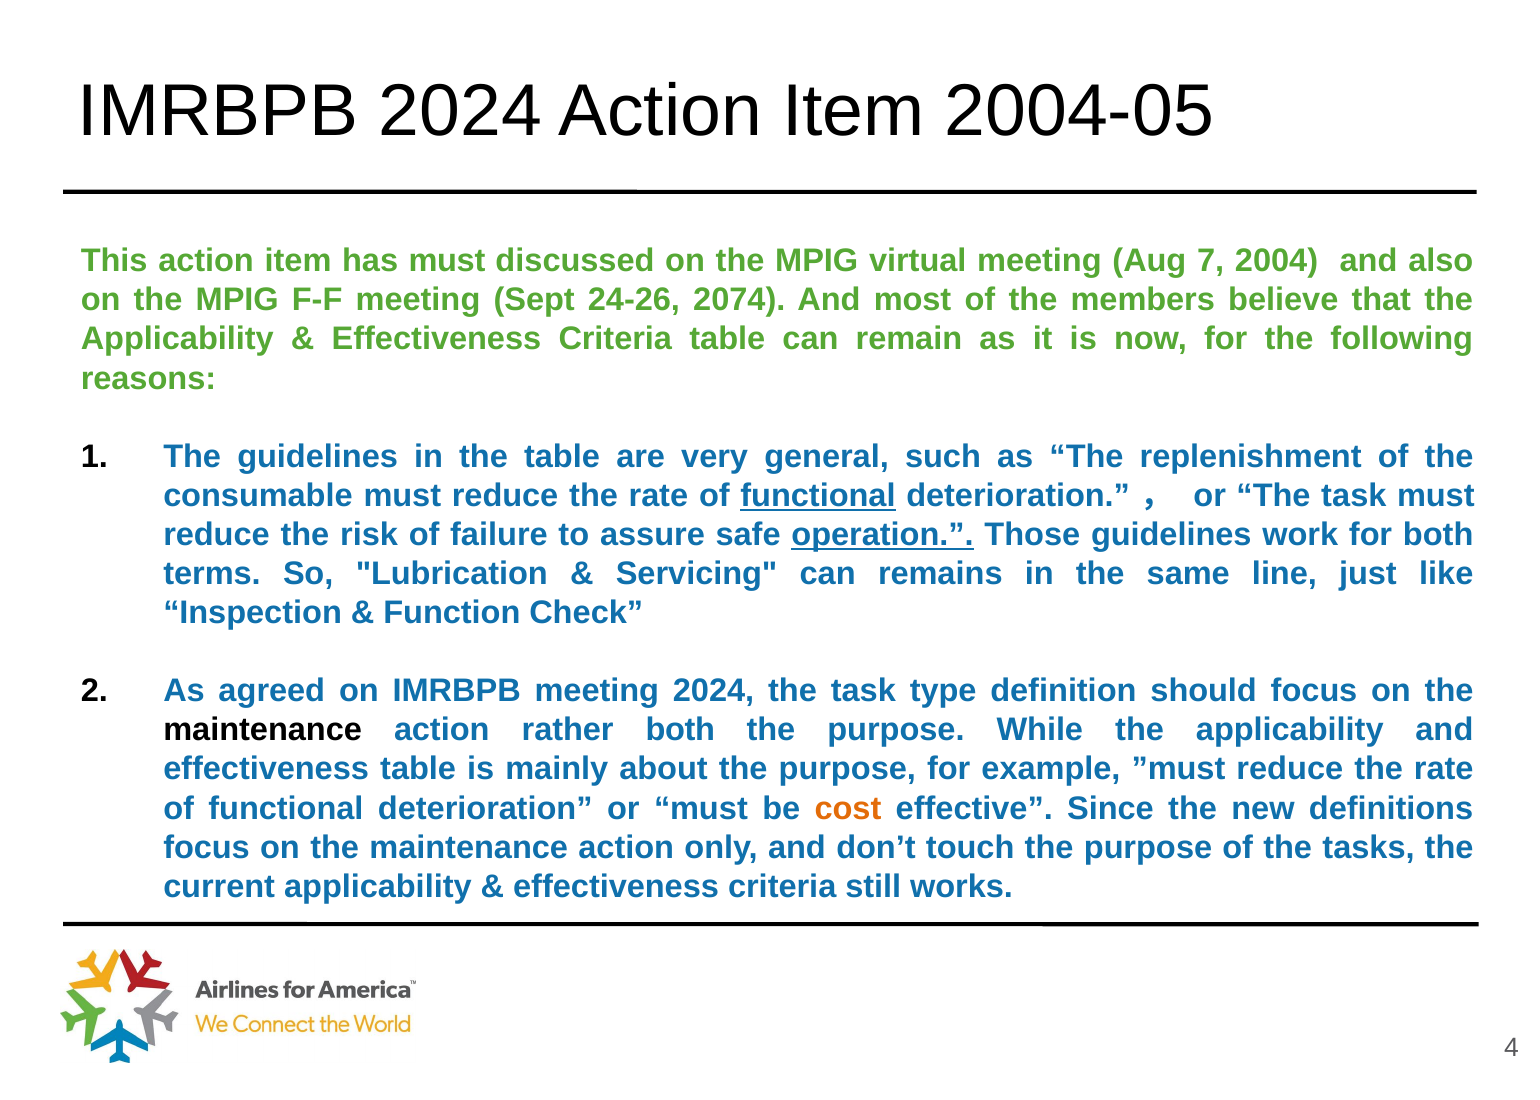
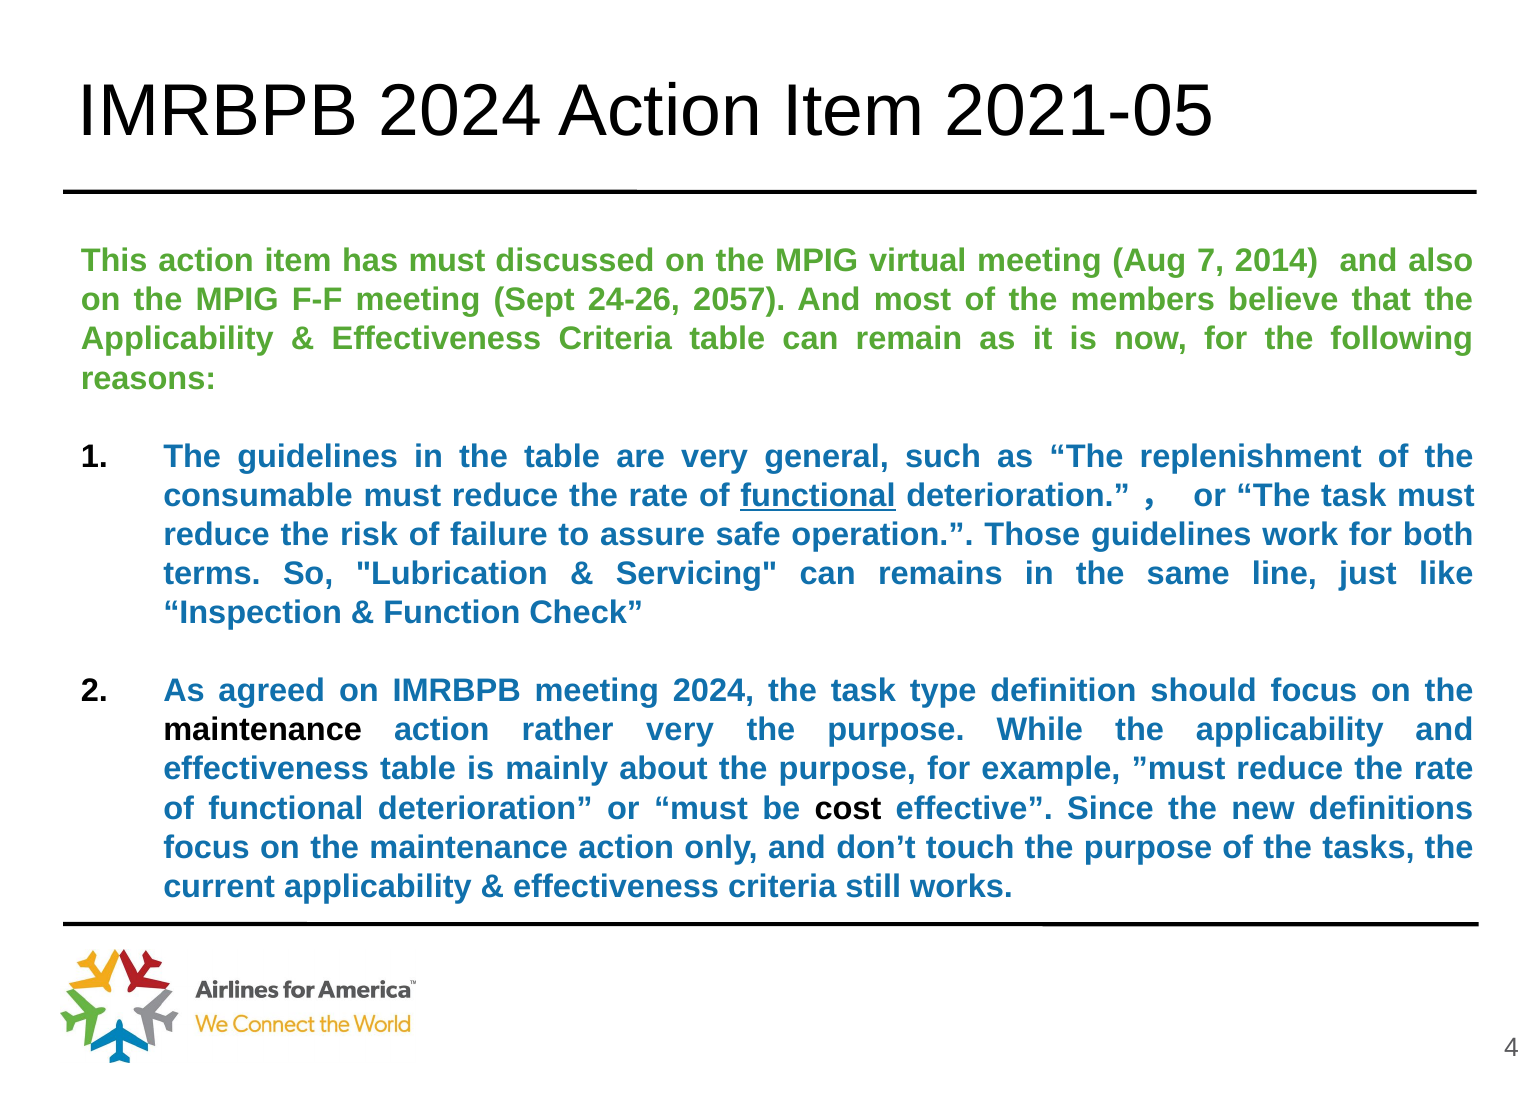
2004-05: 2004-05 -> 2021-05 (1079, 111)
2004: 2004 -> 2014 (1277, 261)
2074: 2074 -> 2057 (739, 300)
operation underline: present -> none (883, 535)
rather both: both -> very (680, 730)
cost colour: orange -> black (848, 808)
